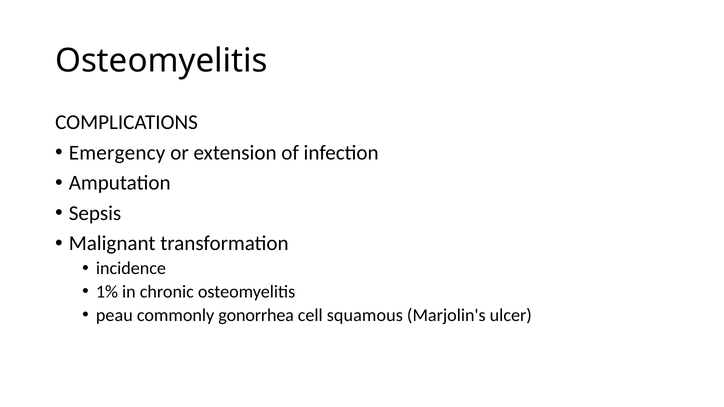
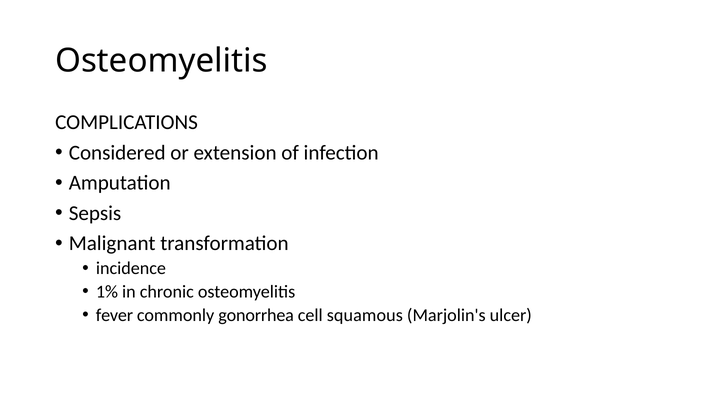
Emergency: Emergency -> Considered (117, 153)
peau: peau -> fever (114, 315)
